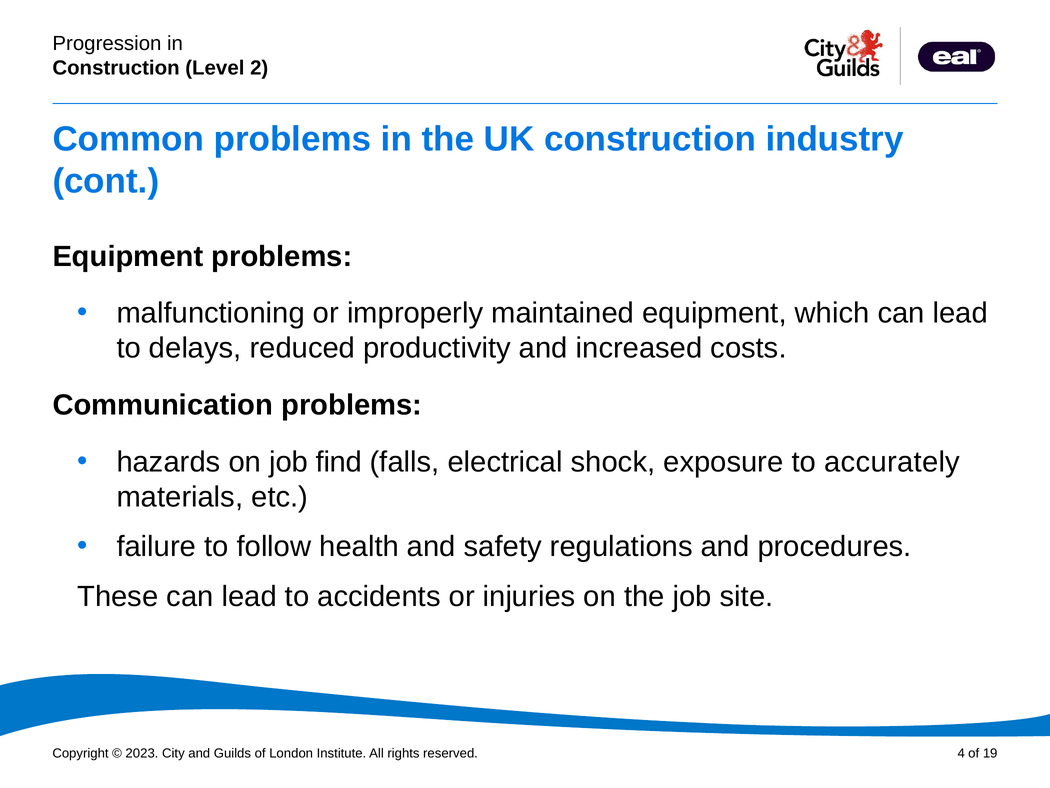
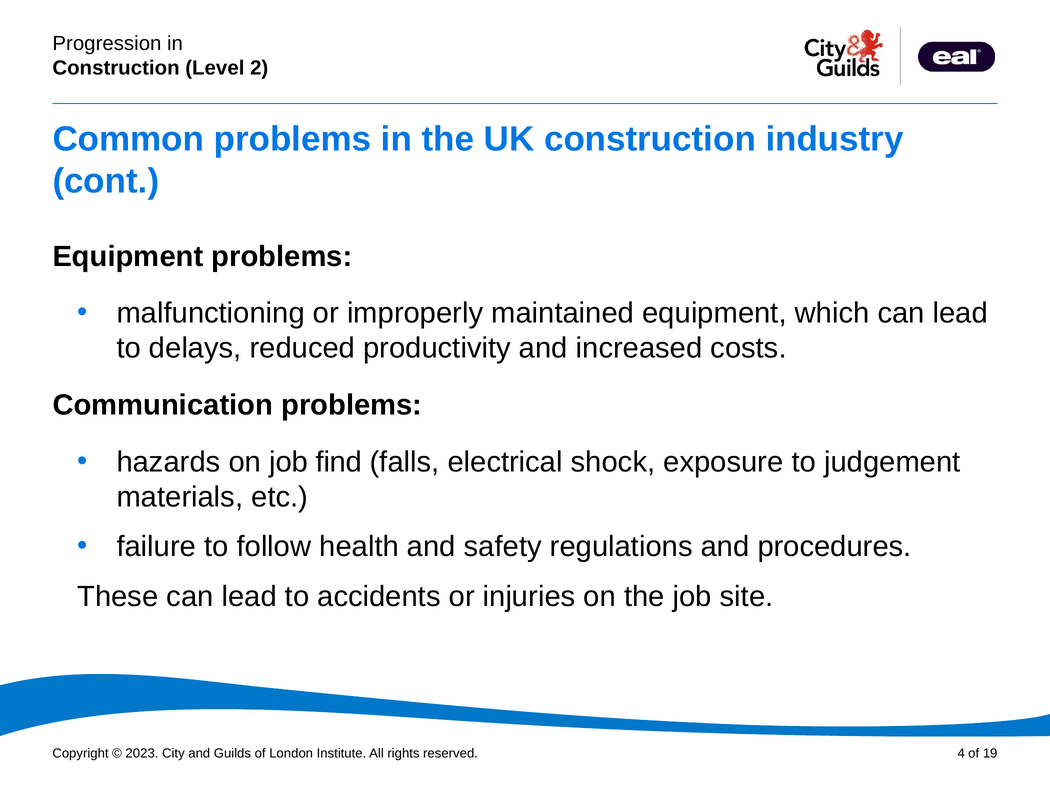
accurately: accurately -> judgement (892, 462)
